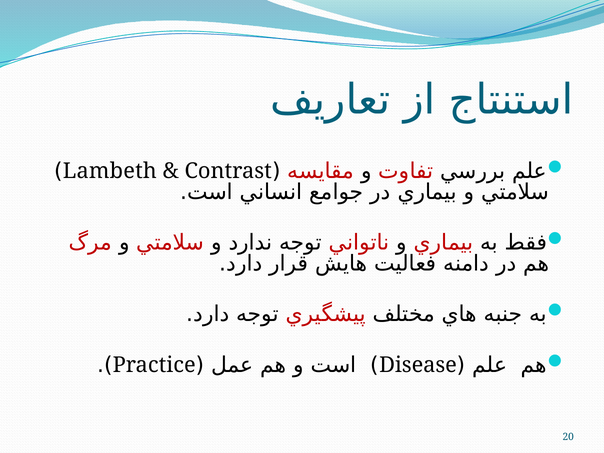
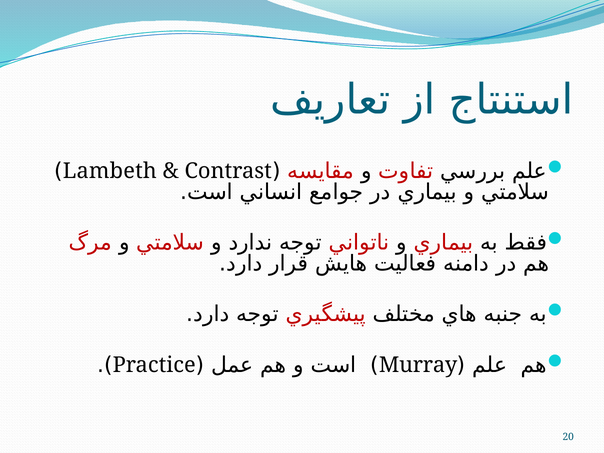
Disease: Disease -> Murray (418, 365)
